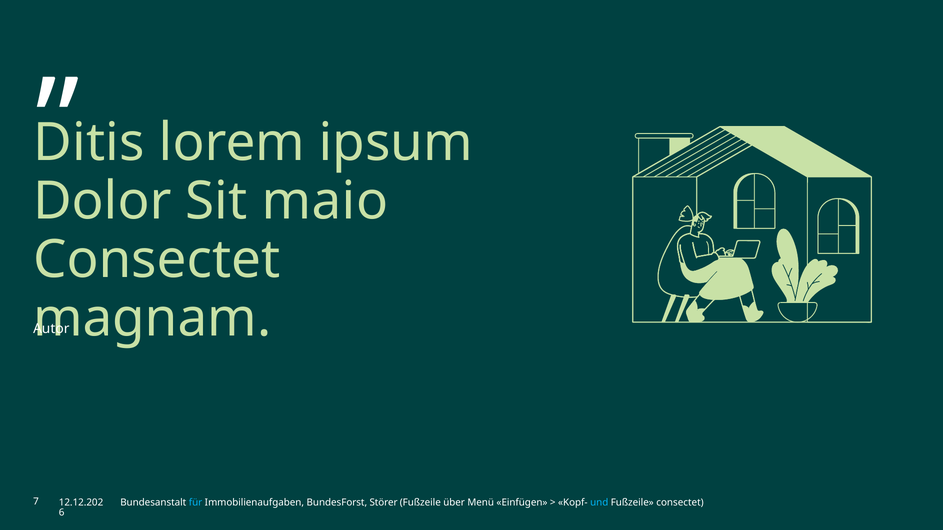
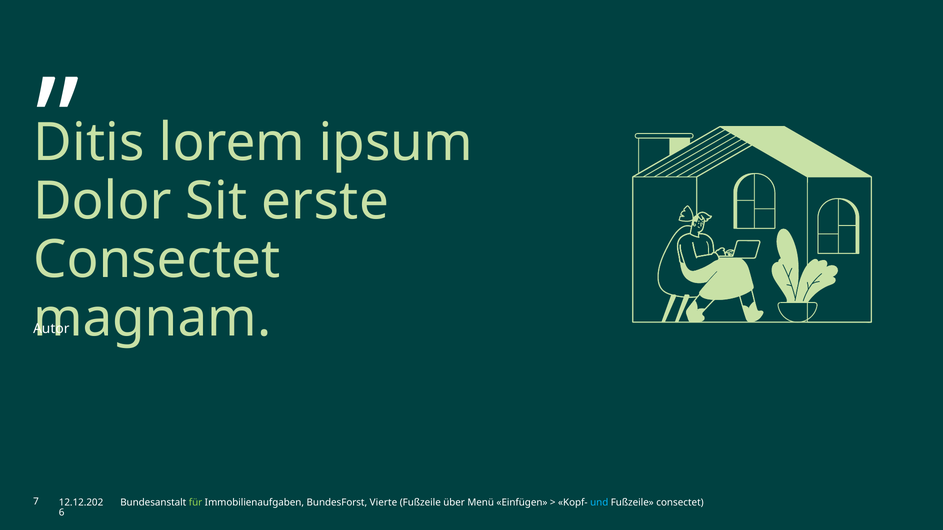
maio: maio -> erste (325, 201)
für colour: light blue -> light green (196, 503)
Störer: Störer -> Vierte (383, 503)
